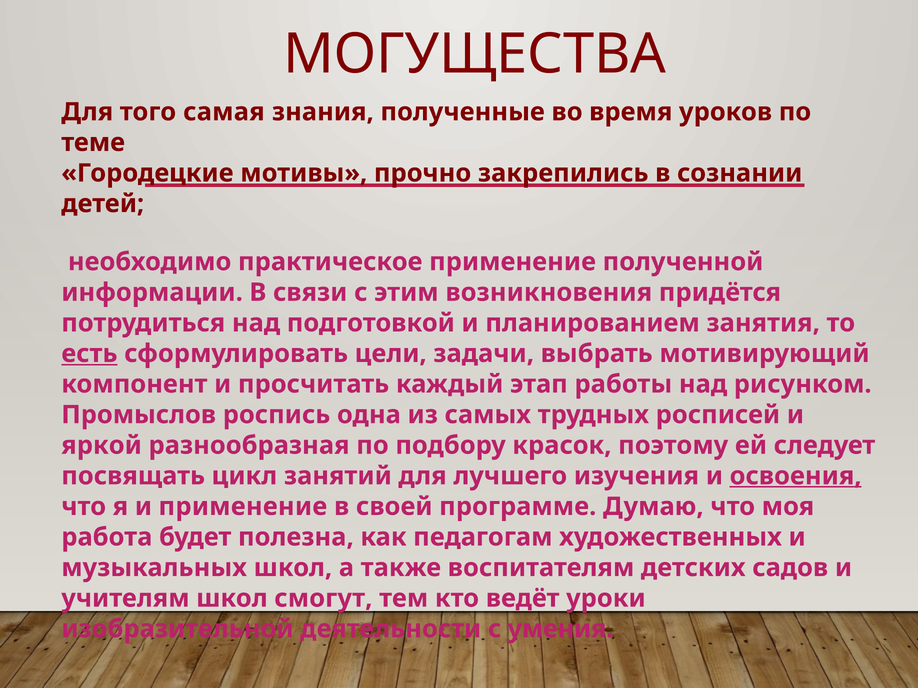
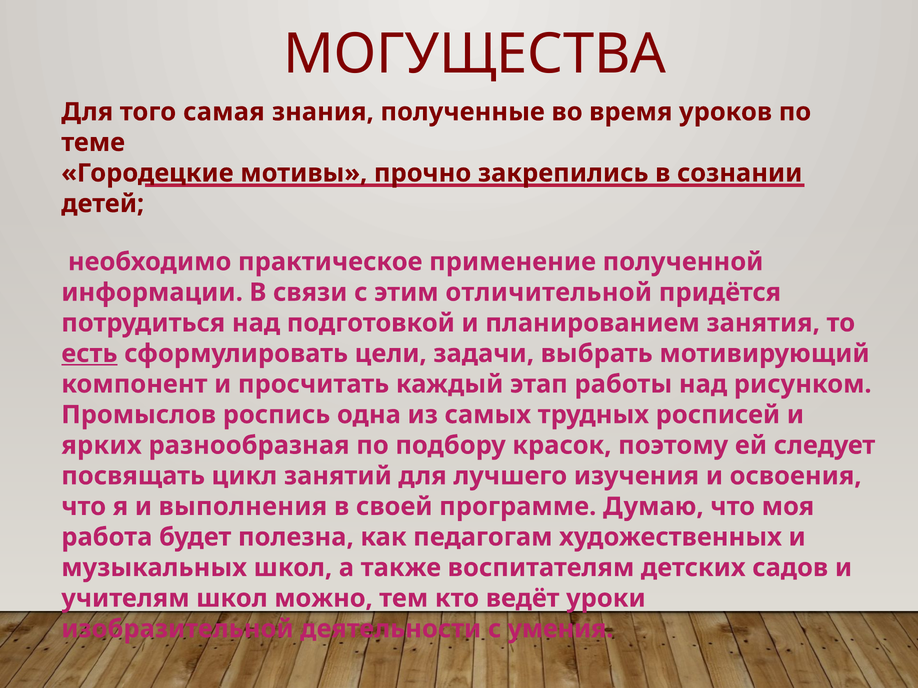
возникновения: возникновения -> отличительной (549, 293)
яркой: яркой -> ярких (101, 446)
освоения underline: present -> none (796, 476)
и применение: применение -> выполнения (243, 507)
смогут: смогут -> можно (323, 599)
